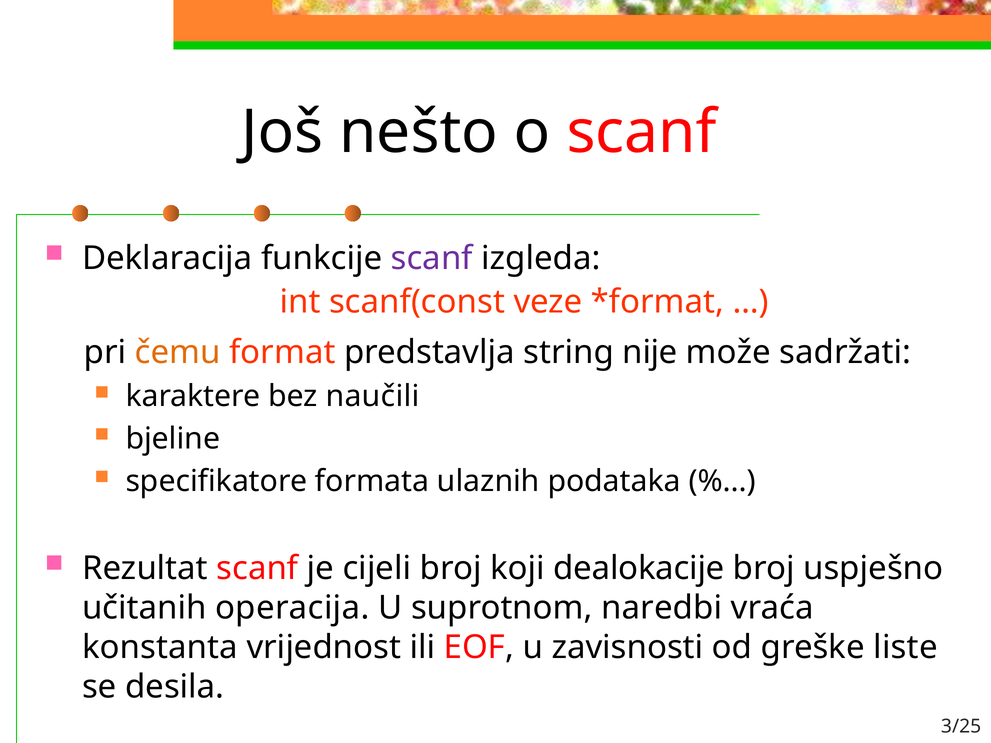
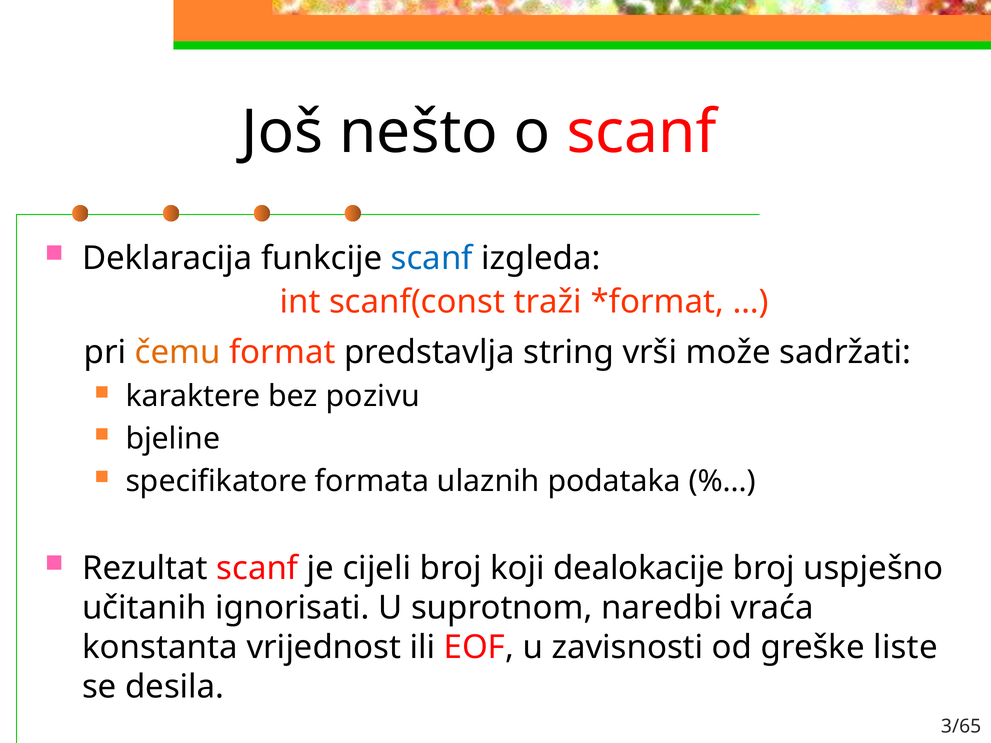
scanf colour: purple -> blue (432, 258)
veze: veze -> traži (548, 302)
nije: nije -> vrši (650, 352)
naučili: naučili -> pozivu (373, 397)
operacija: operacija -> ignorisati (292, 608)
3/25: 3/25 -> 3/65 (961, 727)
